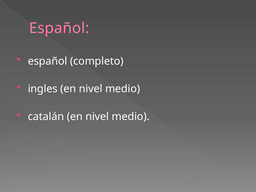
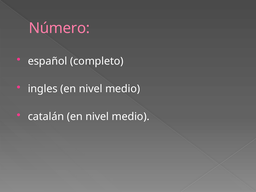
Español: Español -> Número (59, 28)
